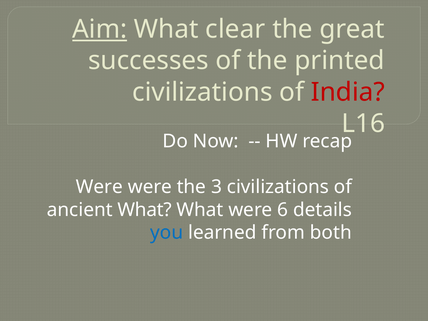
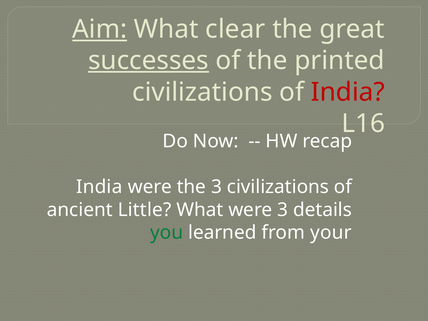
successes underline: none -> present (148, 61)
Were: Were -> India (99, 187)
ancient What: What -> Little (144, 210)
were 6: 6 -> 3 (283, 210)
you colour: blue -> green (167, 233)
both: both -> your (331, 233)
